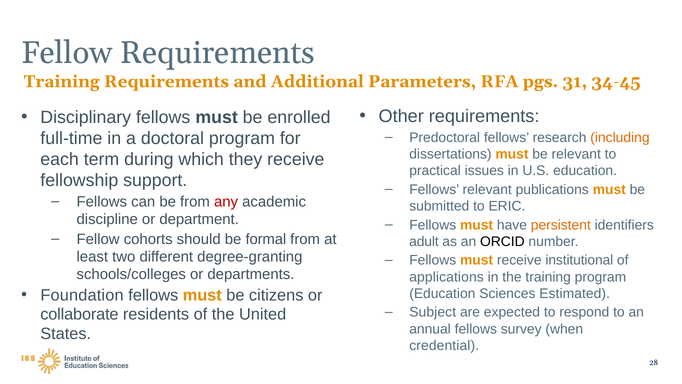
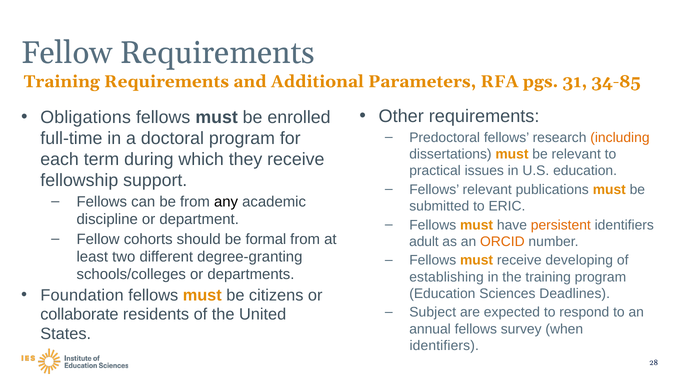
34-45: 34-45 -> 34-85 (616, 81)
Disciplinary: Disciplinary -> Obligations (86, 117)
any colour: red -> black (226, 201)
ORCID colour: black -> orange (502, 241)
institutional: institutional -> developing (579, 260)
applications: applications -> establishing (447, 277)
Estimated: Estimated -> Deadlines (575, 293)
credential: credential -> identifiers (444, 345)
